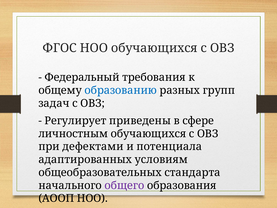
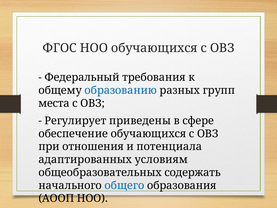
задач: задач -> места (54, 103)
личностным: личностным -> обеспечение (73, 133)
дефектами: дефектами -> отношения (93, 146)
стандарта: стандарта -> содержать (193, 172)
общего colour: purple -> blue (124, 185)
